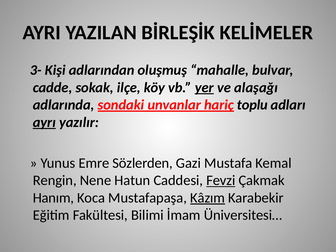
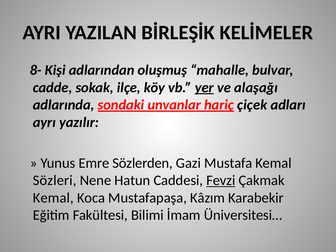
3-: 3- -> 8- (36, 70)
toplu: toplu -> çiçek (252, 105)
ayrı underline: present -> none (44, 122)
Rengin: Rengin -> Sözleri (55, 180)
Hanım: Hanım -> Kemal (53, 198)
Kâzım underline: present -> none (208, 198)
